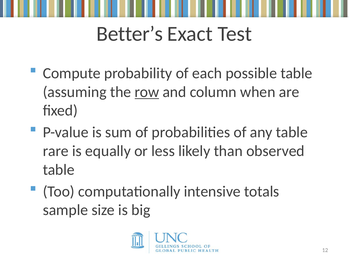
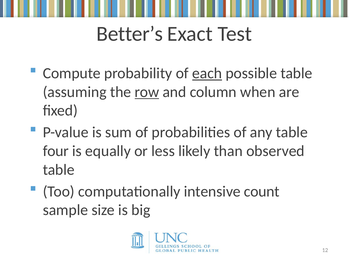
each underline: none -> present (207, 73)
rare: rare -> four (56, 151)
totals: totals -> count (262, 191)
